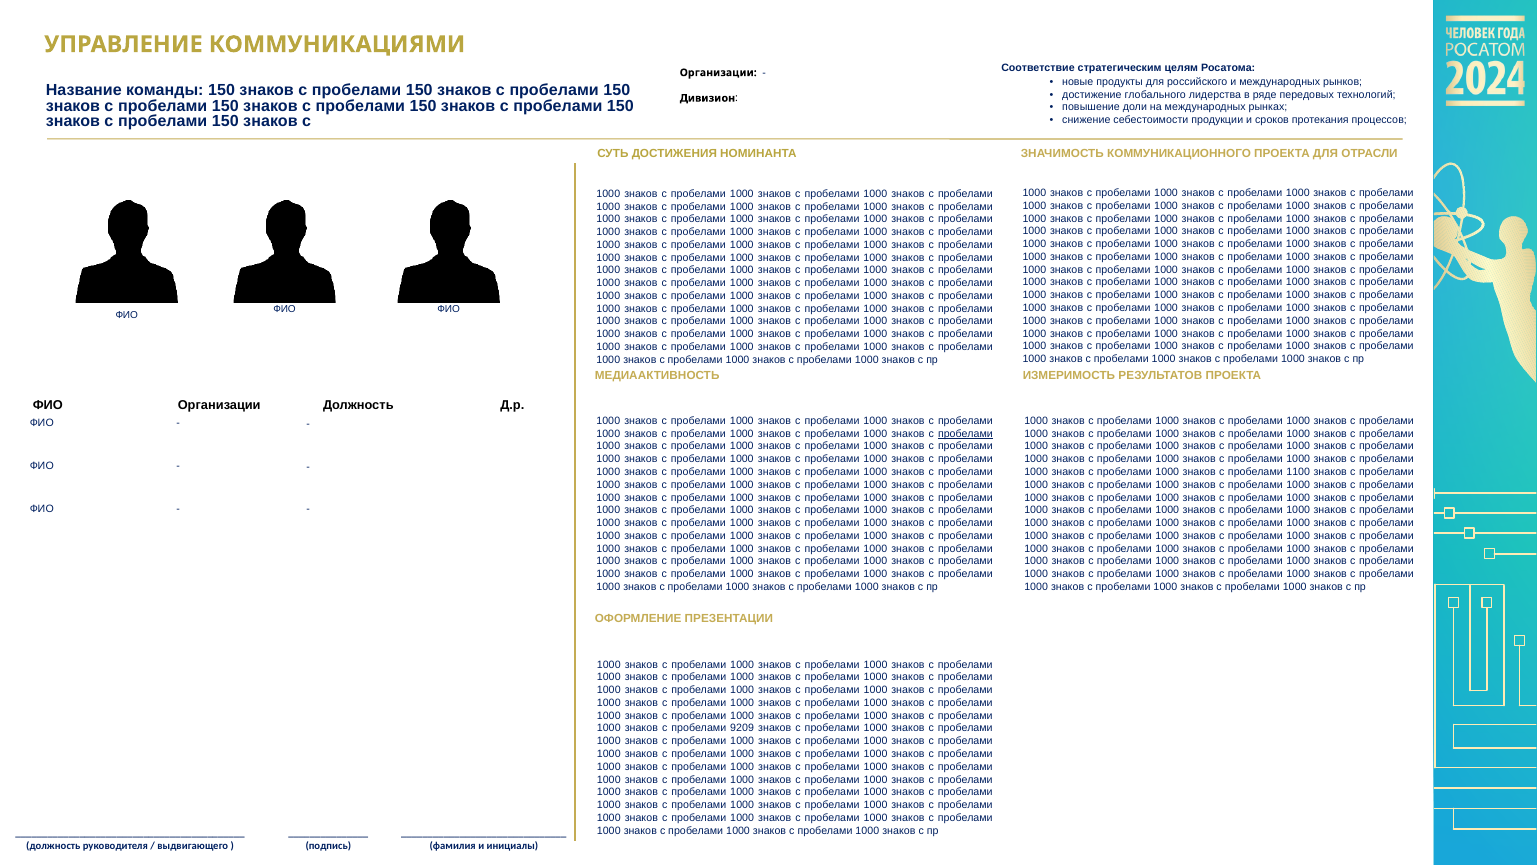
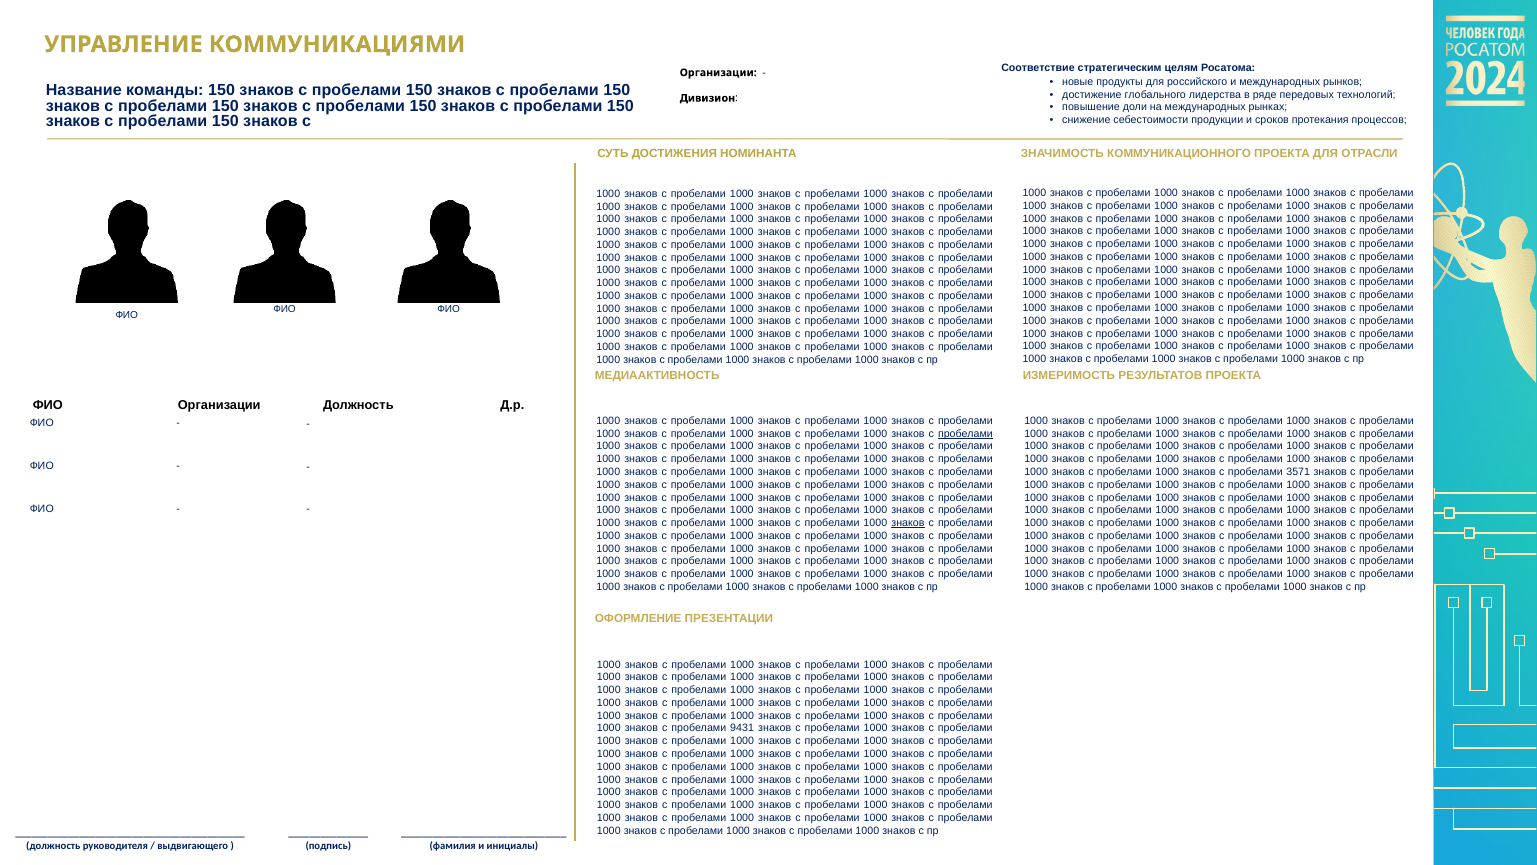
1100: 1100 -> 3571 (1298, 472)
знаков underline: none -> present (908, 523)
9209: 9209 -> 9431 (742, 728)
